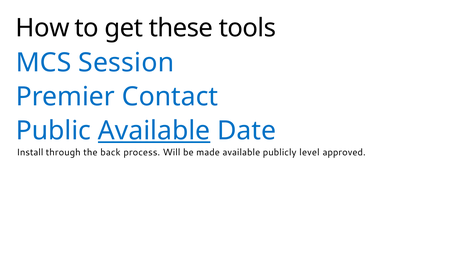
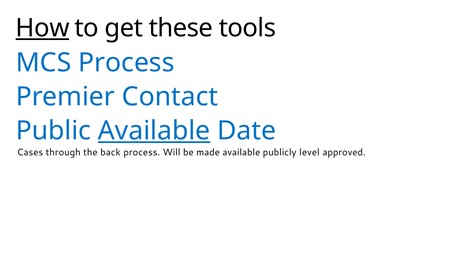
How underline: none -> present (42, 28)
MCS Session: Session -> Process (126, 63)
Install: Install -> Cases (30, 153)
